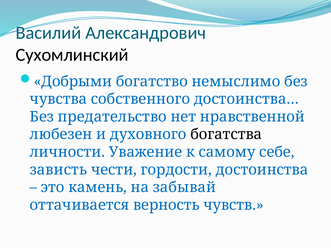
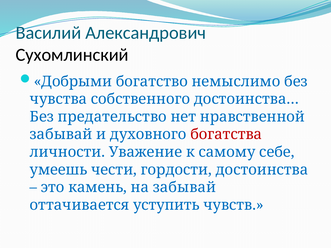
любезен: любезен -> забывай (61, 135)
богатства colour: black -> red (226, 135)
зависть: зависть -> умеешь (59, 170)
верность: верность -> уступить (166, 205)
